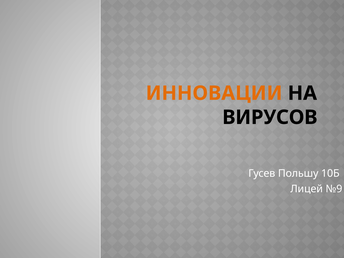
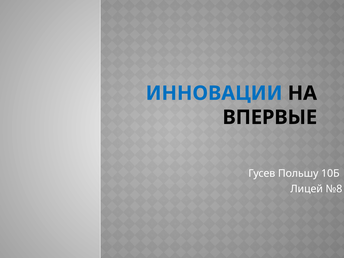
ИННОВАЦИИ colour: orange -> blue (214, 93)
ВИРУСОВ: ВИРУСОВ -> ВПЕРВЫЕ (270, 117)
№9: №9 -> №8 (334, 189)
